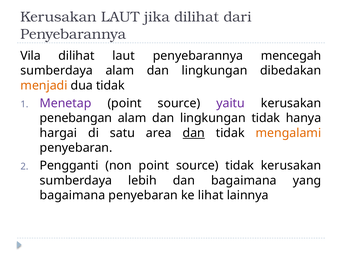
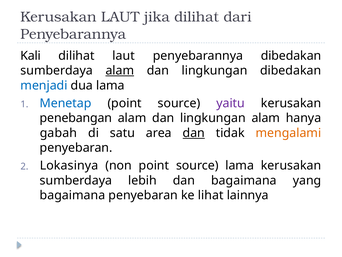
Vila: Vila -> Kali (31, 56)
penyebarannya mencegah: mencegah -> dibedakan (291, 56)
alam underline: none -> present (120, 70)
menjadi colour: orange -> blue (44, 85)
dua tidak: tidak -> lama (110, 85)
Menetap colour: purple -> blue (66, 103)
lingkungan tidak: tidak -> alam (266, 118)
hargai: hargai -> gabah (58, 133)
Pengganti: Pengganti -> Lokasinya (69, 165)
source tidak: tidak -> lama (240, 165)
